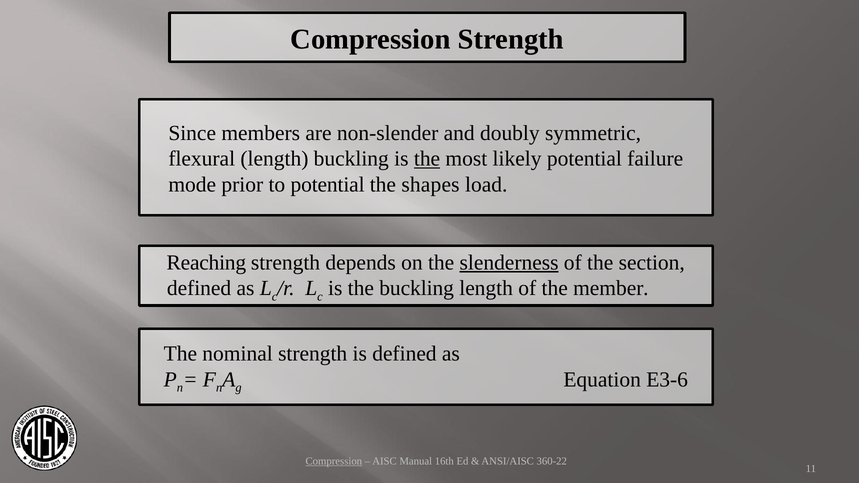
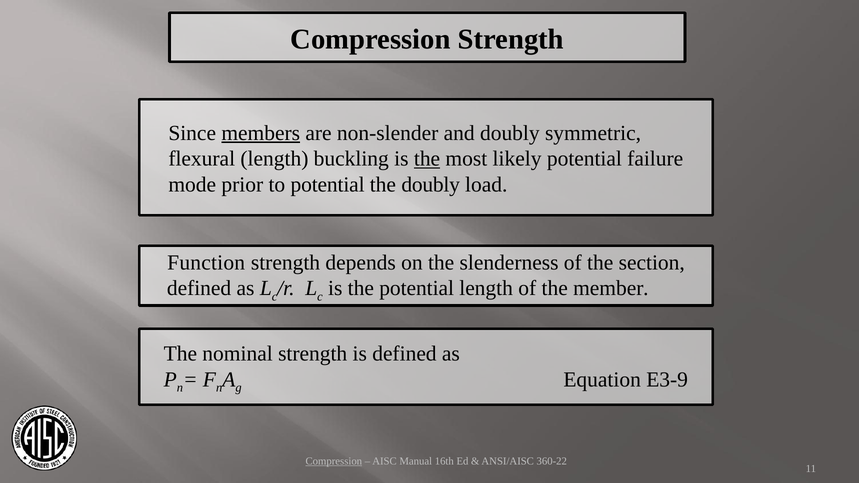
members underline: none -> present (261, 133)
the shapes: shapes -> doubly (431, 185)
Reaching: Reaching -> Function (206, 263)
slenderness underline: present -> none (509, 263)
the buckling: buckling -> potential (417, 288)
E3-6: E3-6 -> E3-9 (667, 380)
